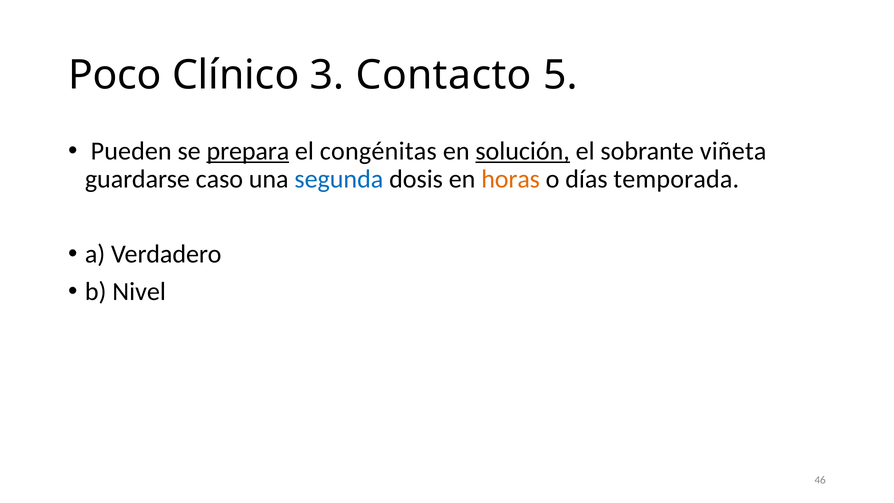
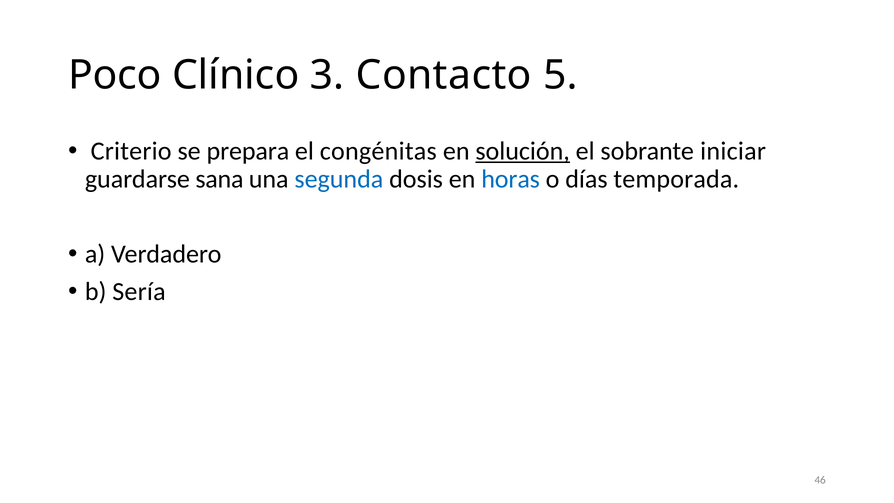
Pueden: Pueden -> Criterio (131, 151)
prepara underline: present -> none (248, 151)
viñeta: viñeta -> iniciar (733, 151)
caso: caso -> sana (219, 179)
horas colour: orange -> blue (511, 179)
Nivel: Nivel -> Sería (139, 292)
